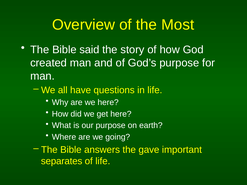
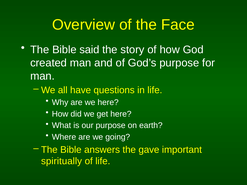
Most: Most -> Face (178, 25)
separates: separates -> spiritually (62, 161)
